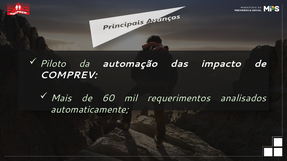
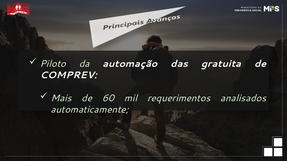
impacto: impacto -> gratuita (221, 64)
